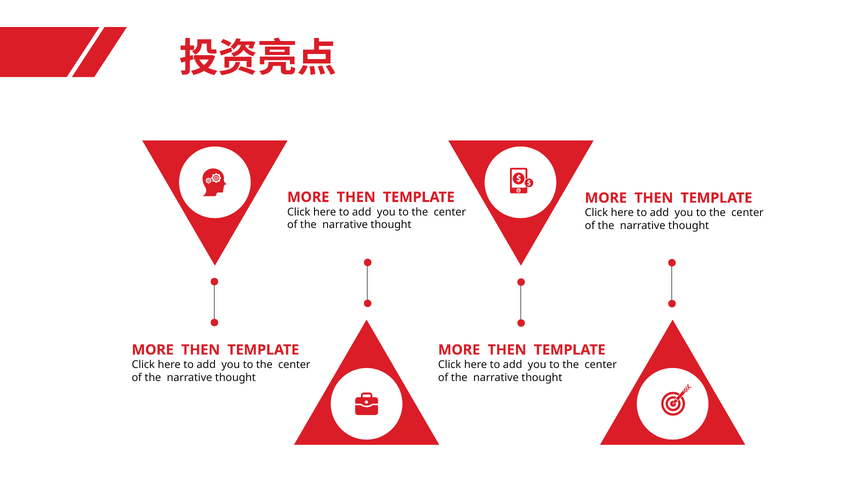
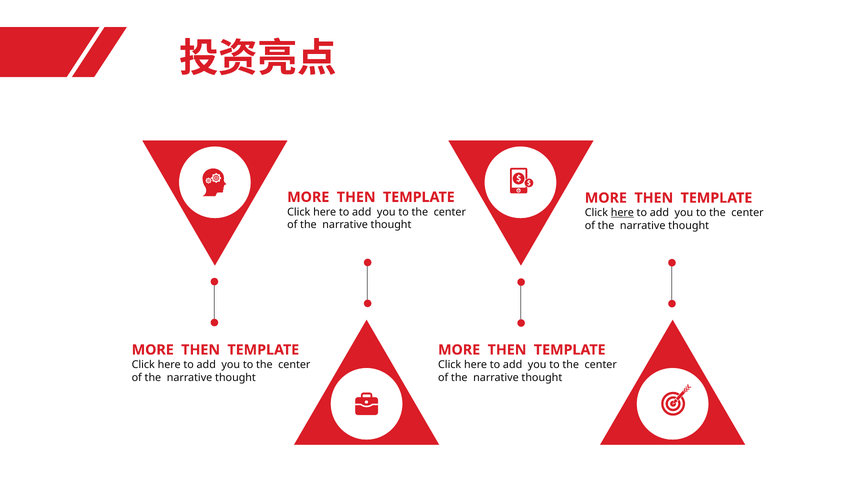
here underline: none -> present (622, 213)
